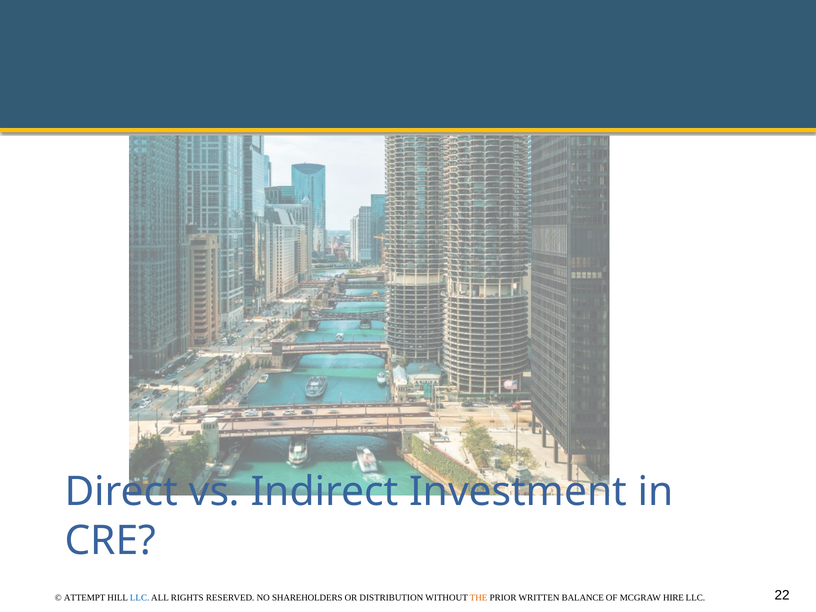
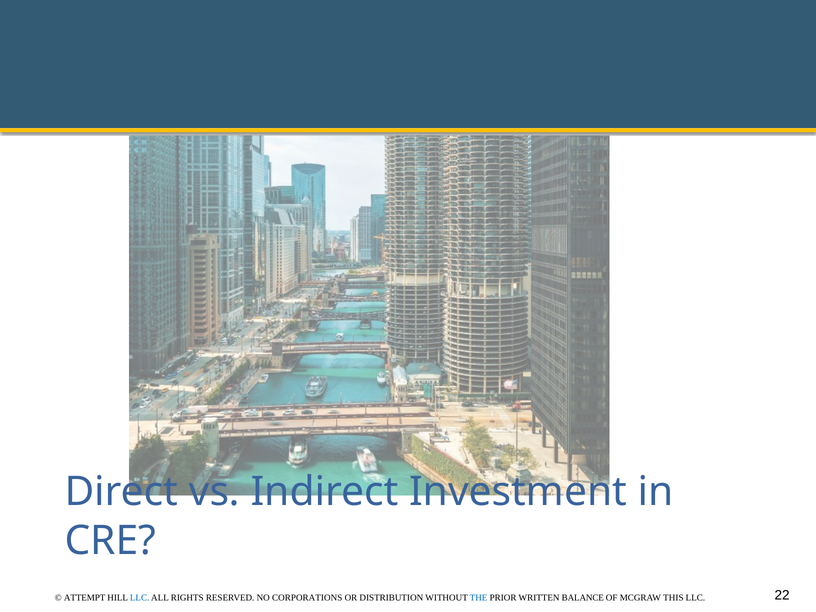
SHAREHOLDERS: SHAREHOLDERS -> CORPORATIONS (307, 598)
THE colour: orange -> blue (479, 598)
HIRE: HIRE -> THIS (673, 598)
